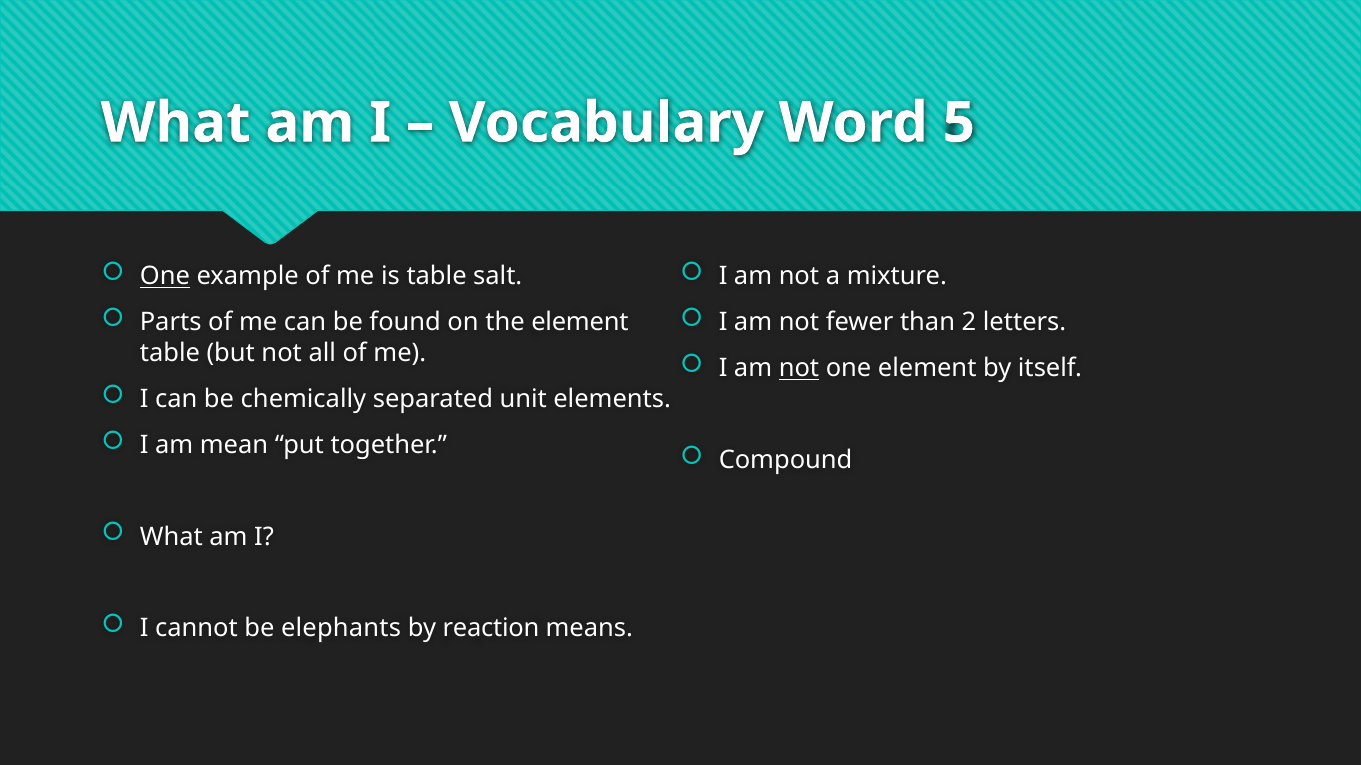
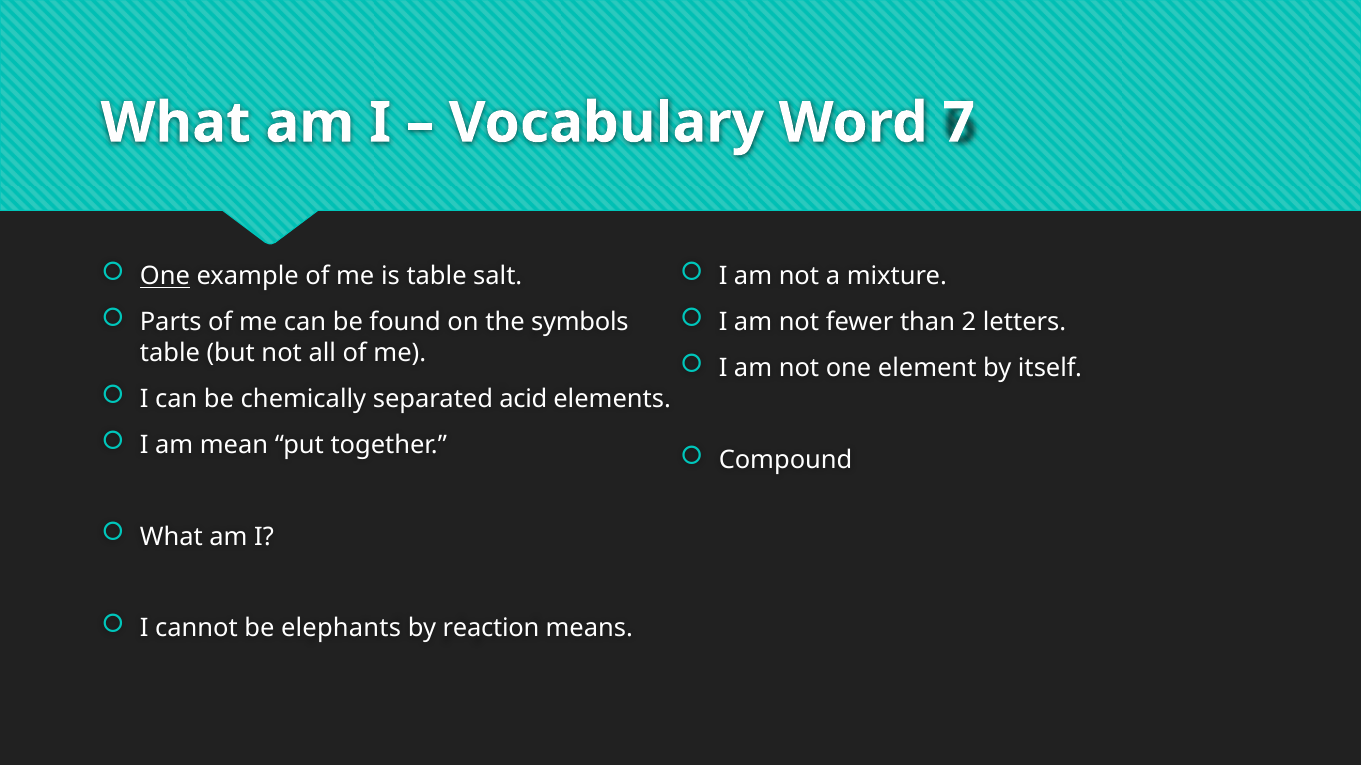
5: 5 -> 7 (959, 123)
the element: element -> symbols (580, 323)
not underline: present -> none (799, 369)
unit: unit -> acid (523, 399)
